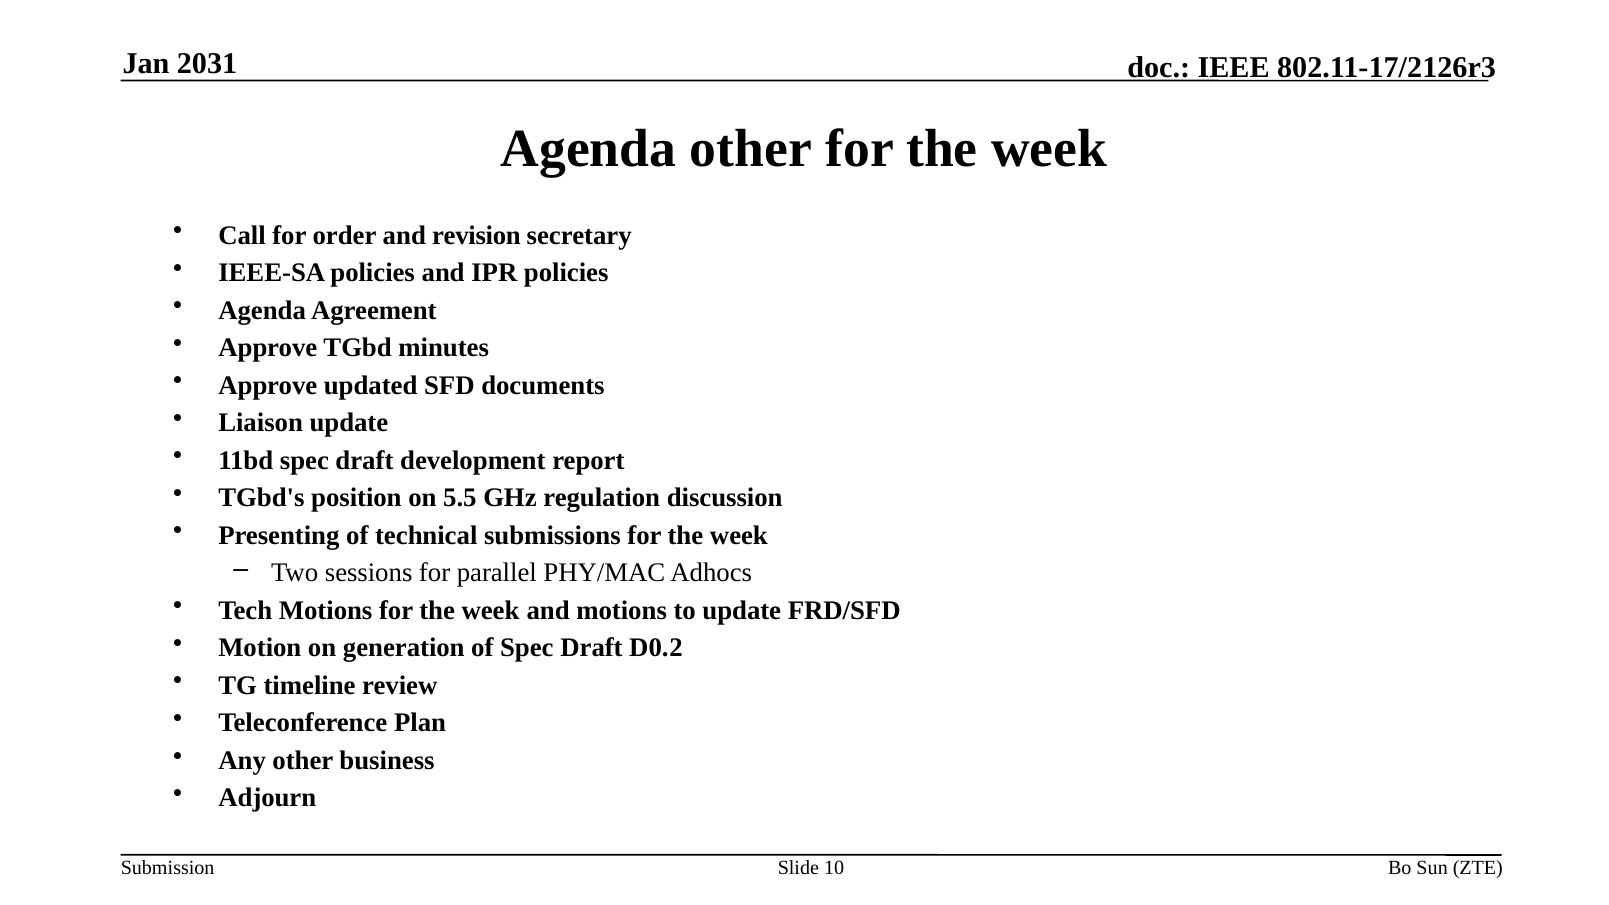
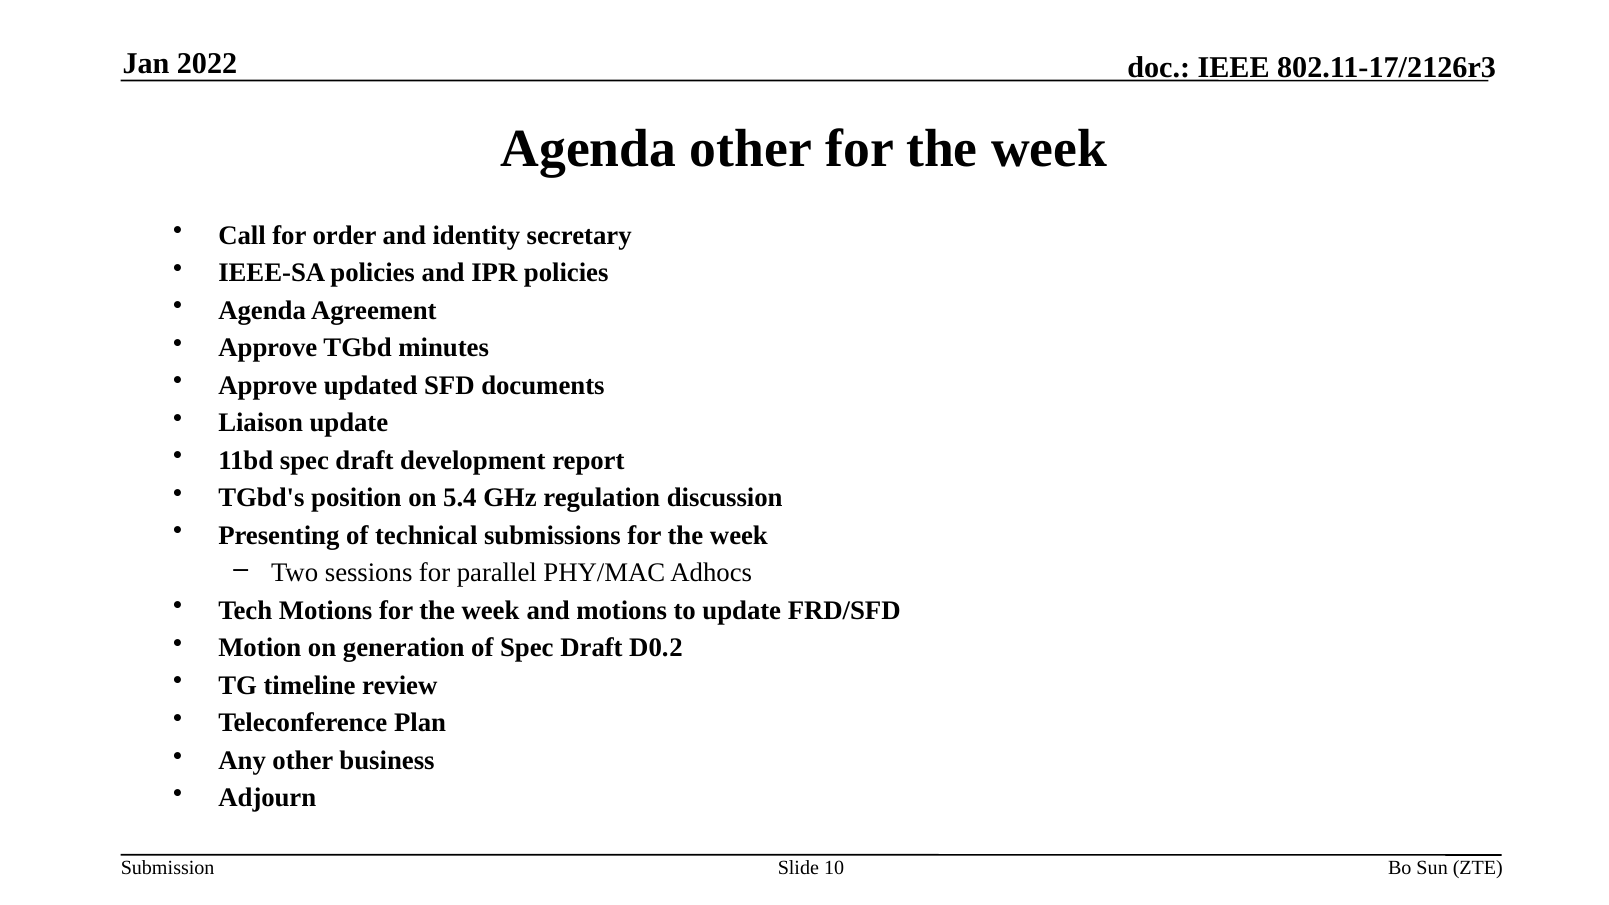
2031: 2031 -> 2022 (207, 64)
revision: revision -> identity (476, 235)
5.5: 5.5 -> 5.4 (460, 498)
